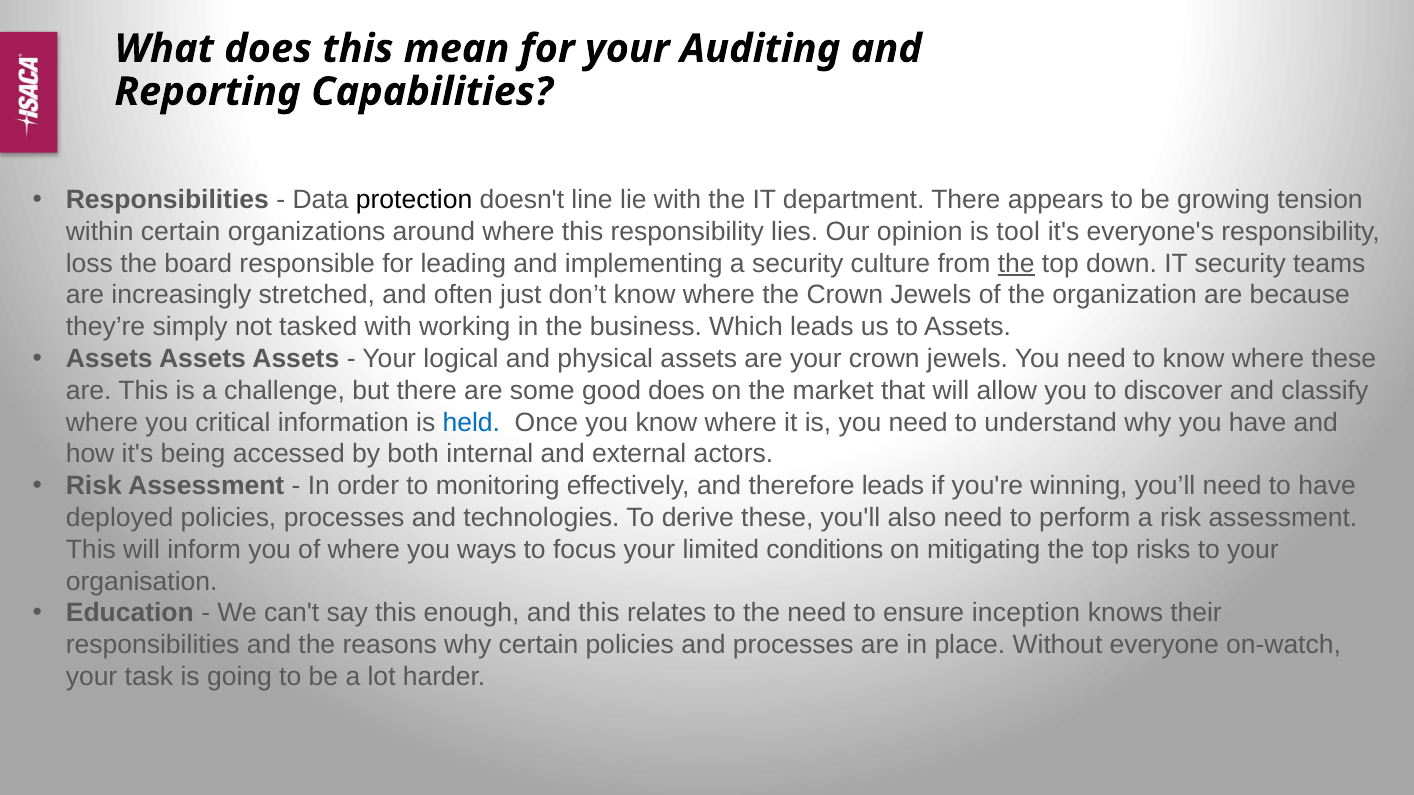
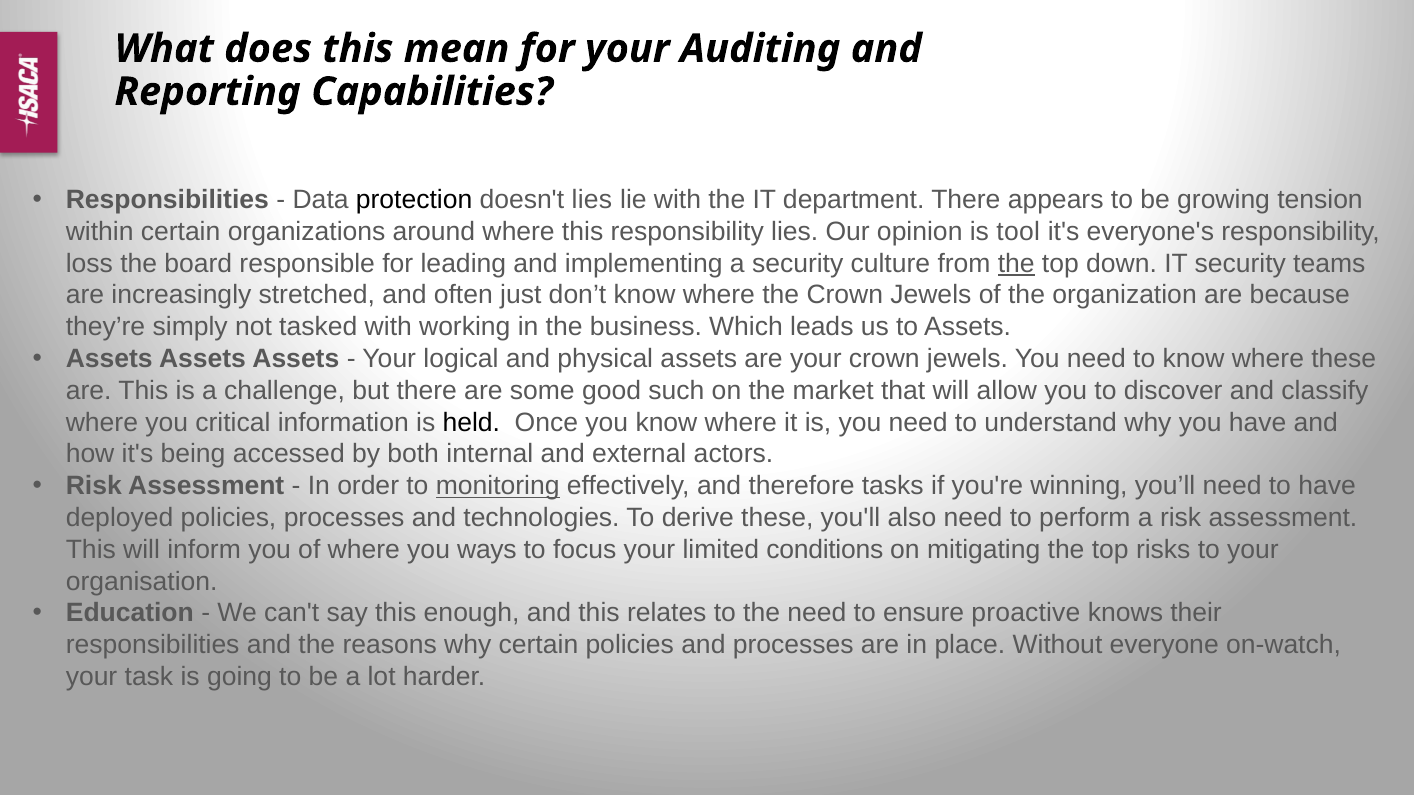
doesn't line: line -> lies (592, 200)
good does: does -> such (676, 391)
held colour: blue -> black (471, 423)
monitoring underline: none -> present (498, 486)
therefore leads: leads -> tasks (893, 486)
inception: inception -> proactive (1026, 614)
